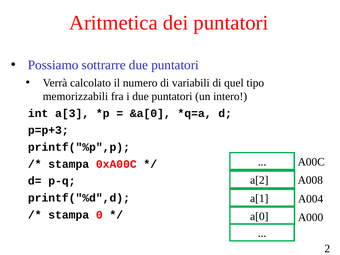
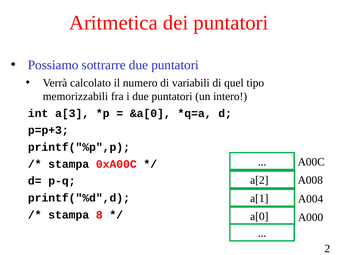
0: 0 -> 8 (99, 215)
